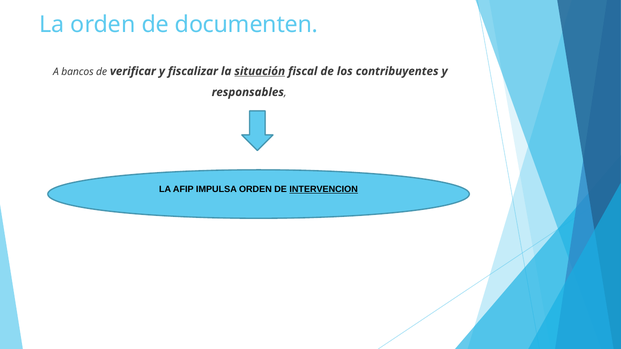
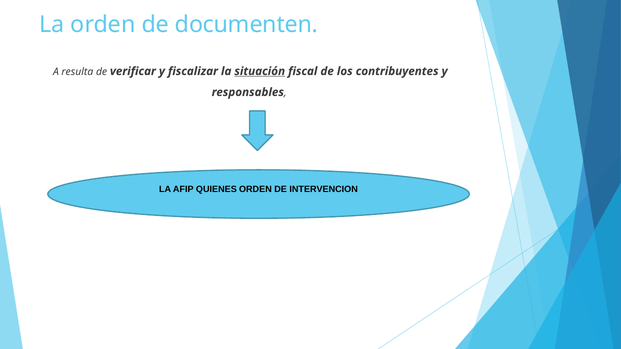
bancos: bancos -> resulta (77, 72)
IMPULSA: IMPULSA -> QUIENES (216, 189)
INTERVENCION underline: present -> none (324, 189)
